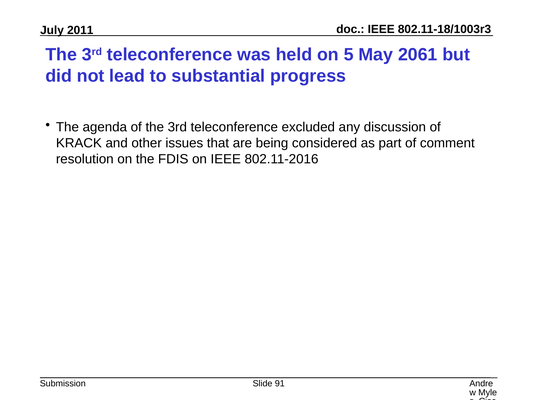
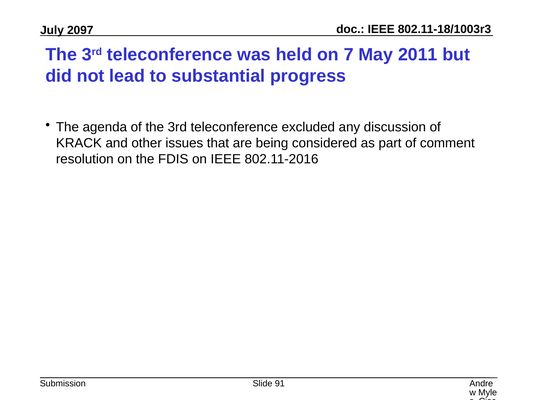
2011: 2011 -> 2097 (80, 30)
5: 5 -> 7 (349, 55)
2061: 2061 -> 2011 (418, 55)
